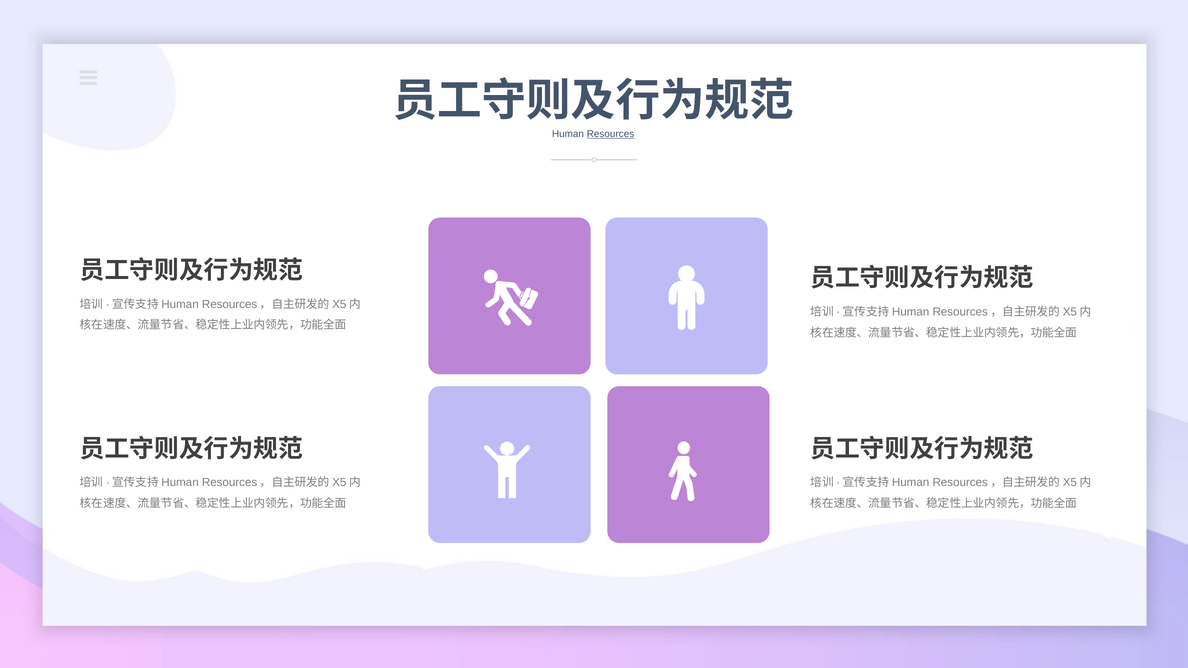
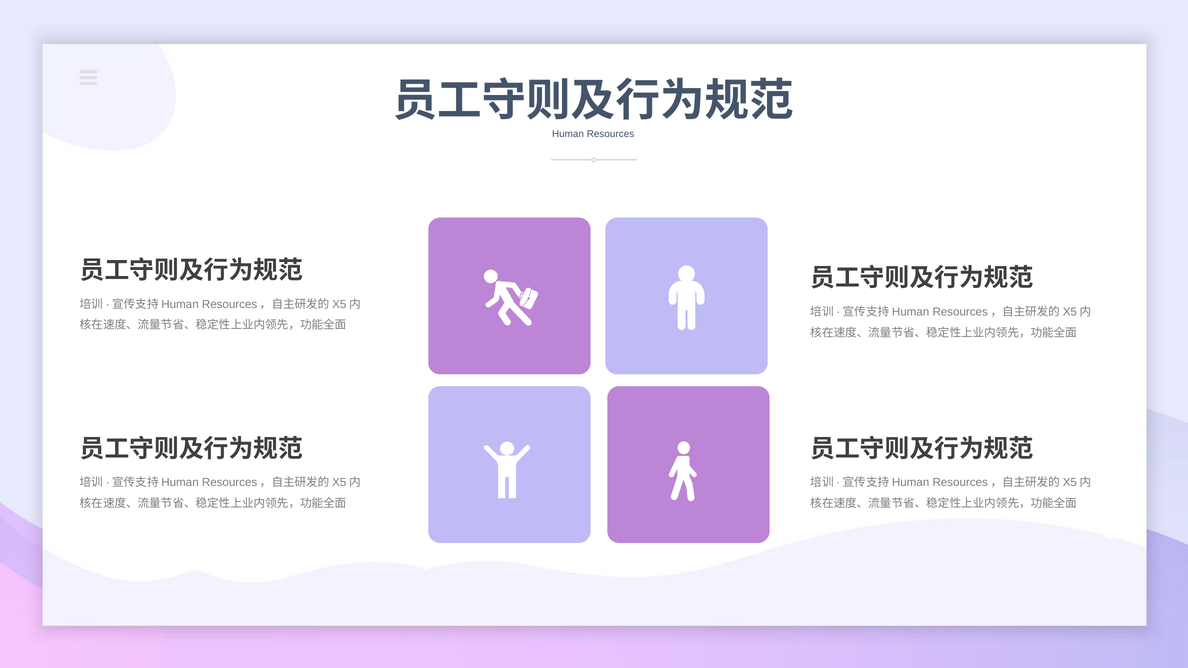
Resources underline: present -> none (611, 134)
